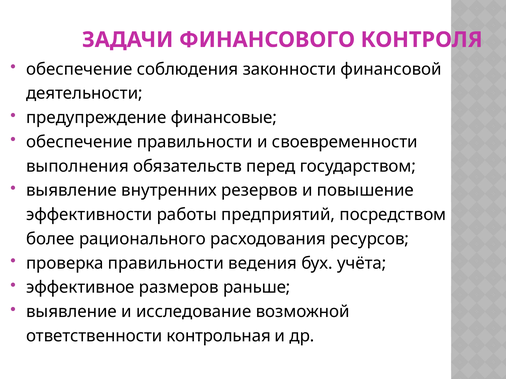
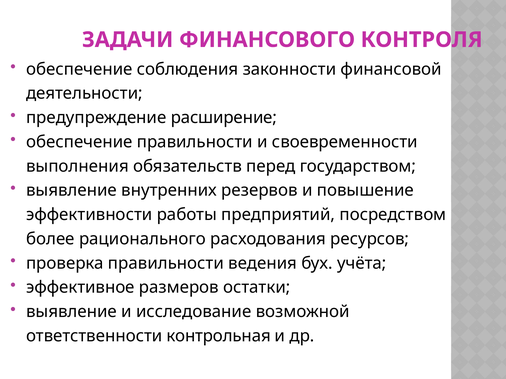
финансовые: финансовые -> расширение (224, 118)
раньше: раньше -> остатки (257, 288)
